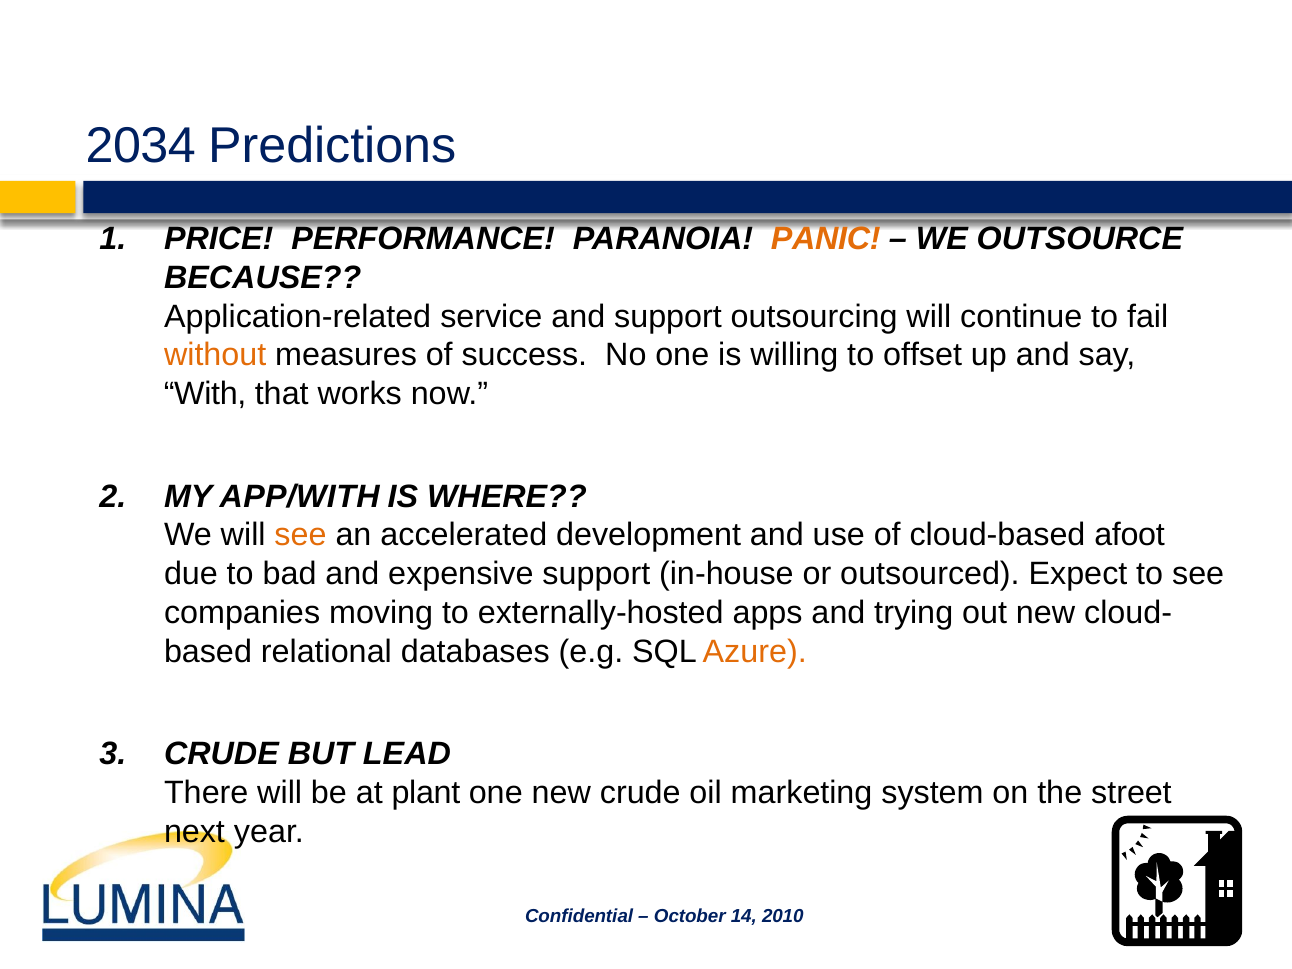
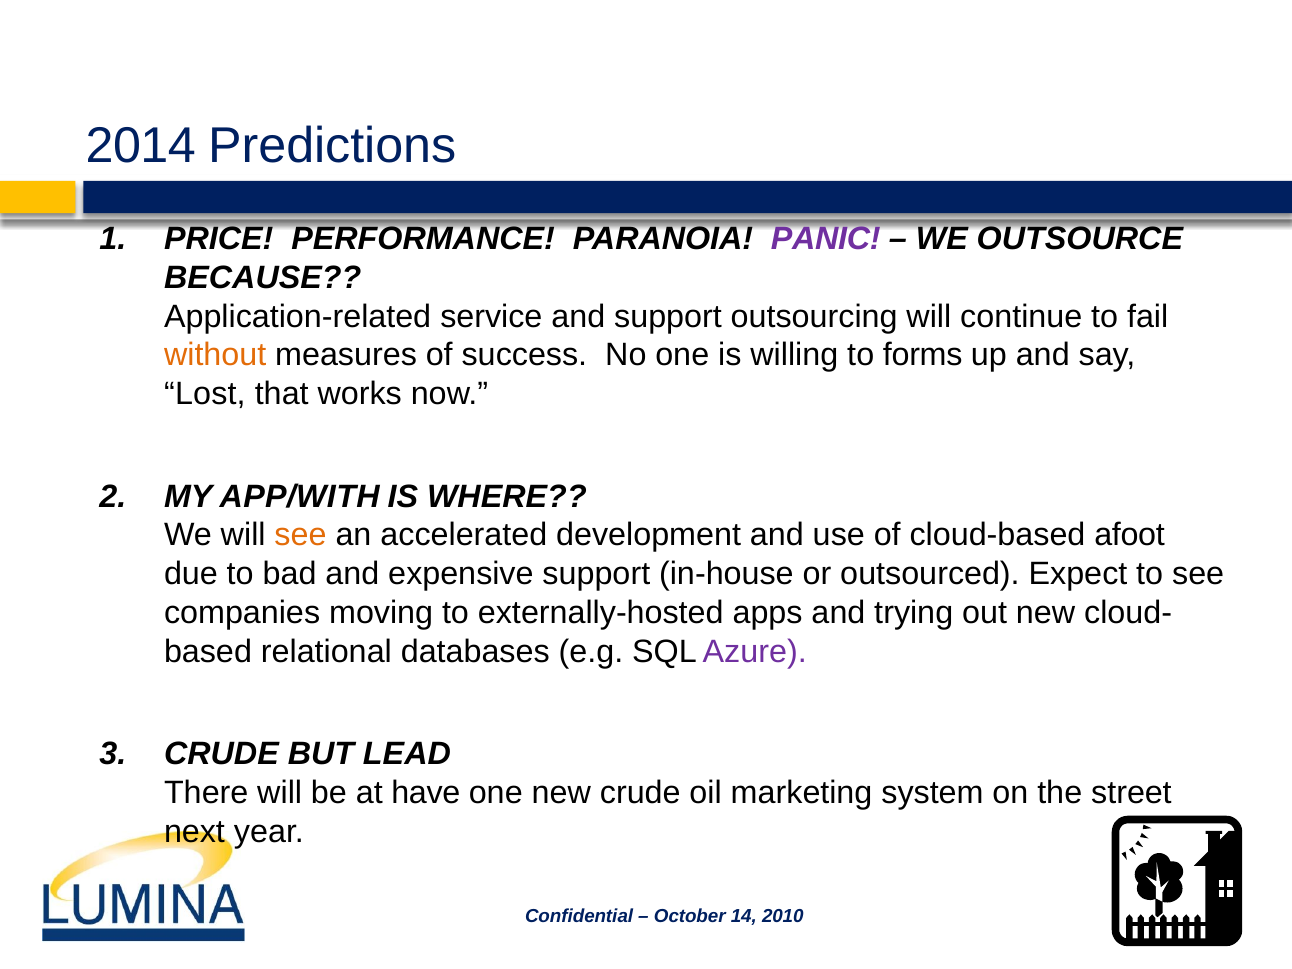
2034: 2034 -> 2014 (141, 146)
PANIC colour: orange -> purple (826, 239)
offset: offset -> forms (923, 355)
With: With -> Lost (205, 394)
Azure colour: orange -> purple (755, 652)
plant: plant -> have (426, 793)
